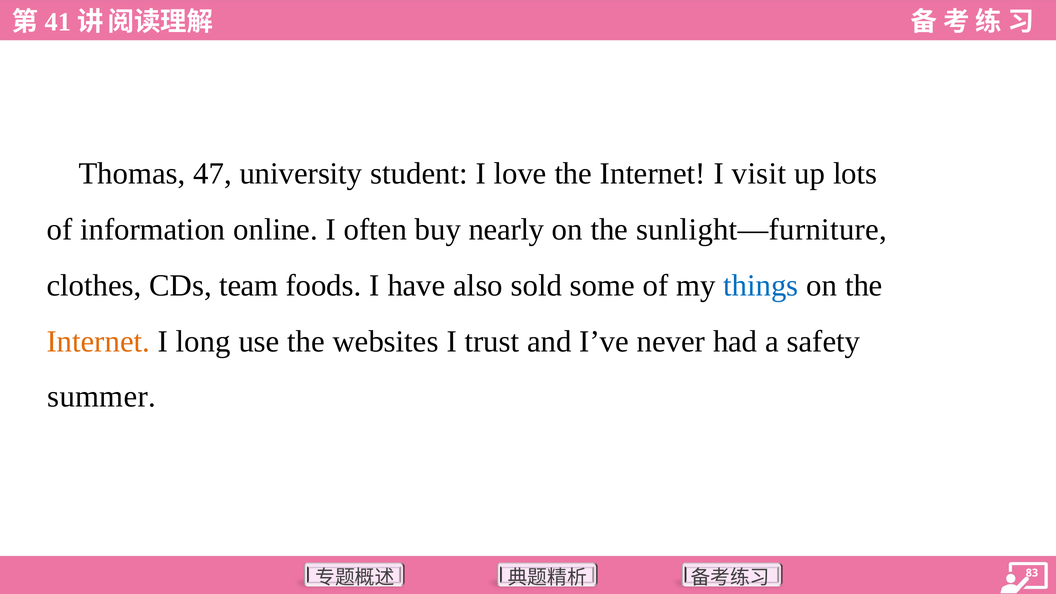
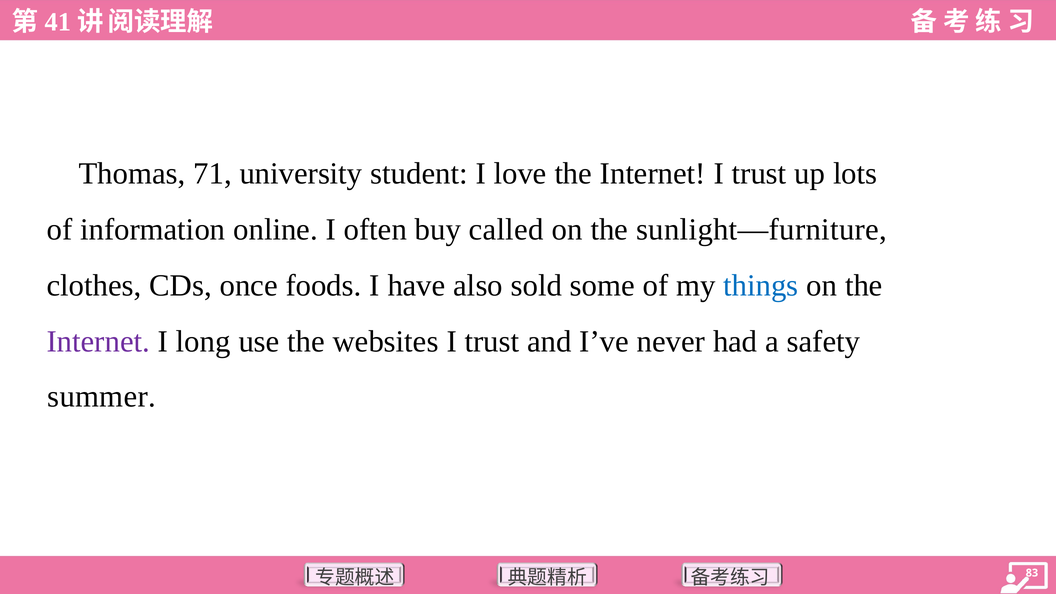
47: 47 -> 71 (212, 173)
Internet I visit: visit -> trust (759, 173)
nearly: nearly -> called (506, 230)
team: team -> once (249, 286)
Internet colour: orange -> purple (98, 342)
